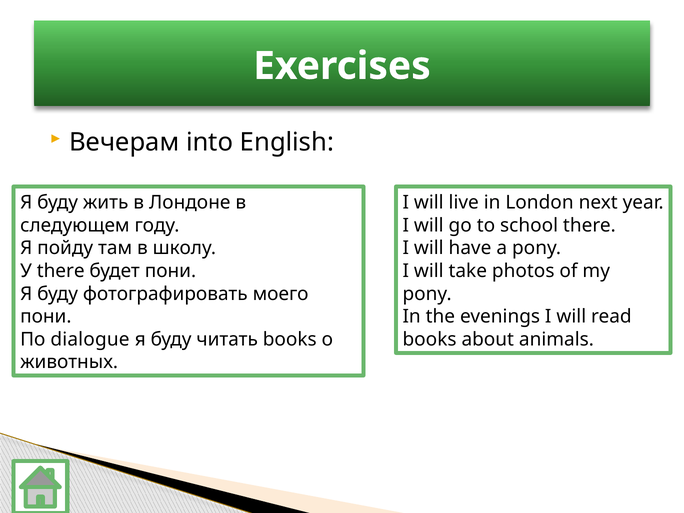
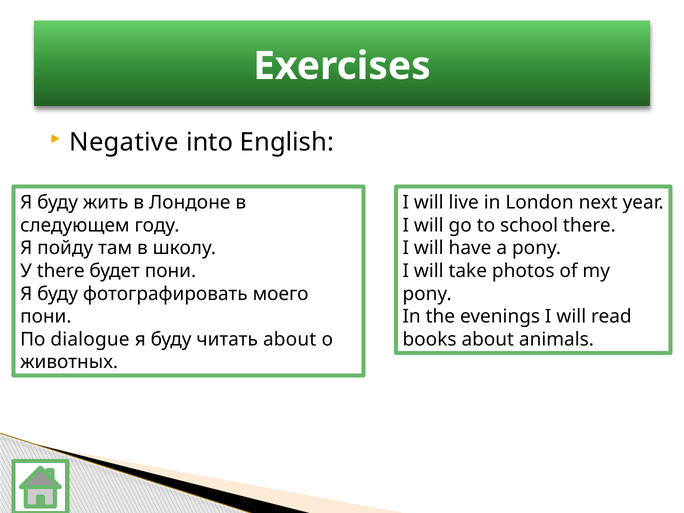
Вечерам: Вечерам -> Negative (124, 142)
читать books: books -> about (290, 339)
